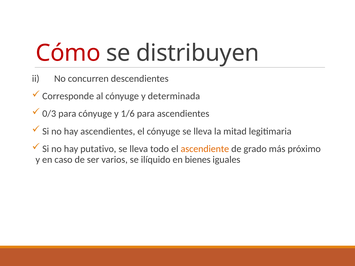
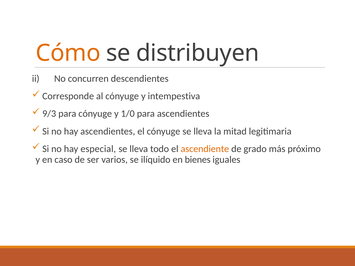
Cómo colour: red -> orange (68, 53)
determinada: determinada -> intempestiva (174, 96)
0/3: 0/3 -> 9/3 (49, 114)
1/6: 1/6 -> 1/0 (128, 114)
putativo: putativo -> especial (98, 149)
